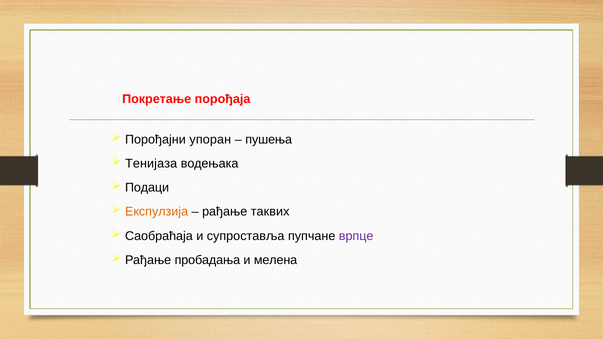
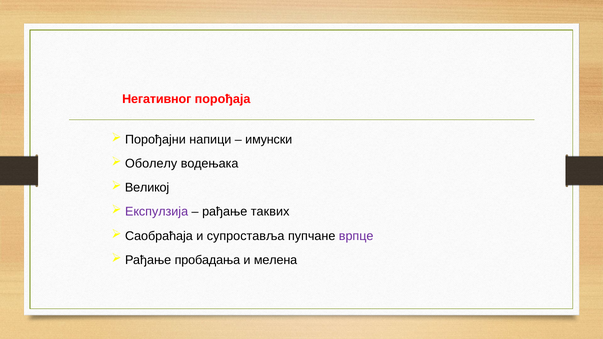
Покретање: Покретање -> Негативног (157, 99)
упоран: упоран -> напици (210, 140)
пушења: пушења -> имунски (269, 140)
Тенијаза: Тенијаза -> Оболелу (151, 164)
Подаци: Подаци -> Великој (147, 188)
Експулзија colour: orange -> purple (157, 212)
